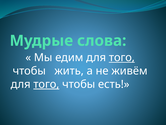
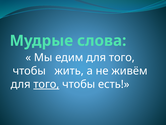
того underline: present -> none (122, 57)
